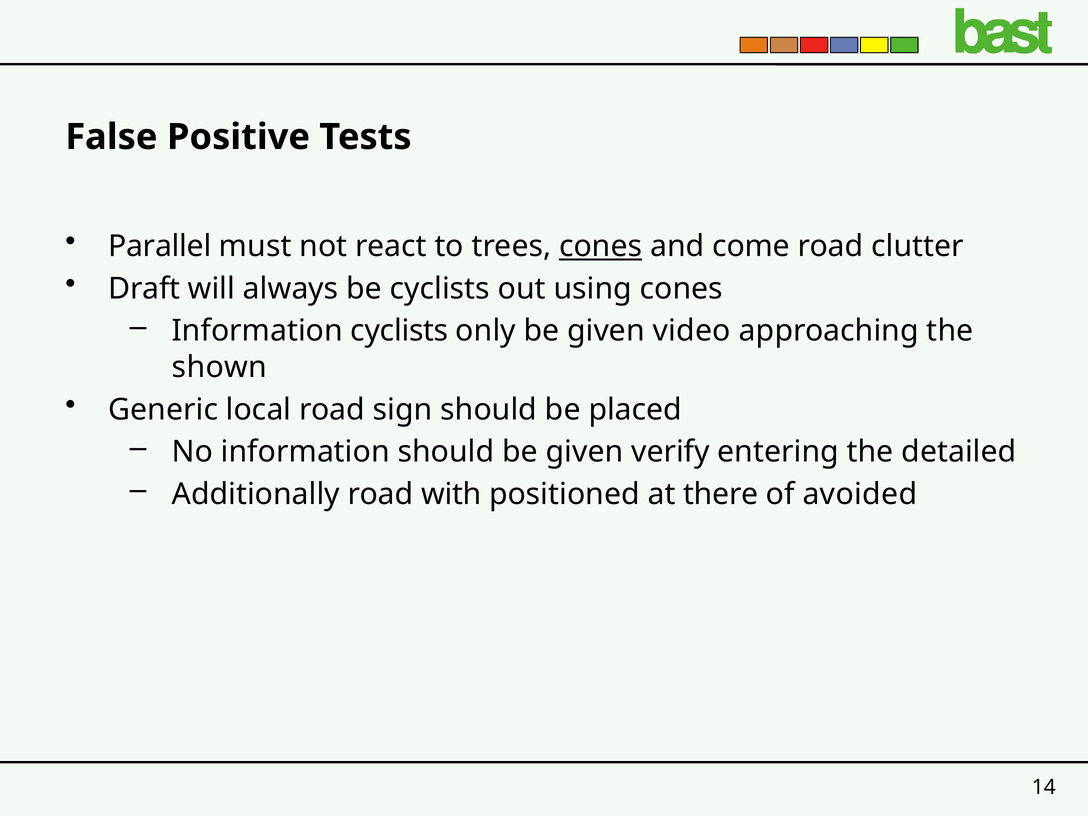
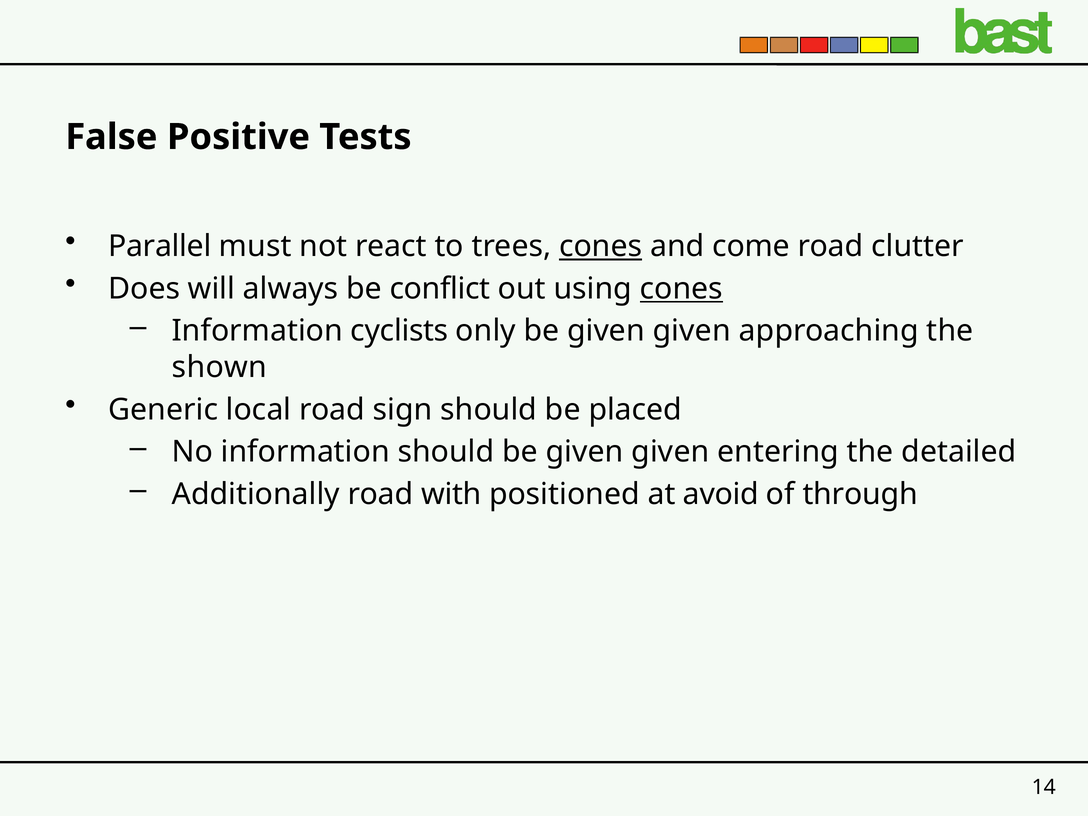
Draft: Draft -> Does (144, 289)
be cyclists: cyclists -> conflict (440, 289)
cones underline: none -> present (681, 289)
only be given video: video -> given (692, 331)
should be given verify: verify -> given (670, 452)
there: there -> avoid (721, 494)
avoided: avoided -> through (860, 494)
